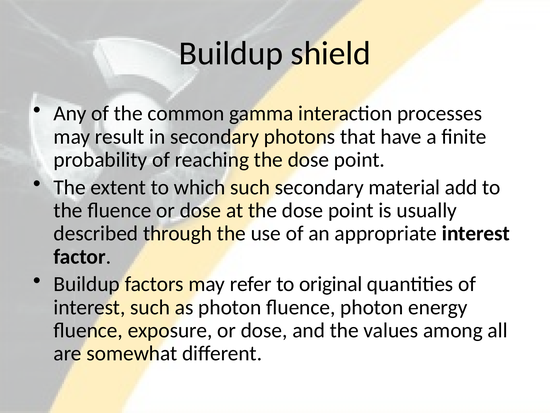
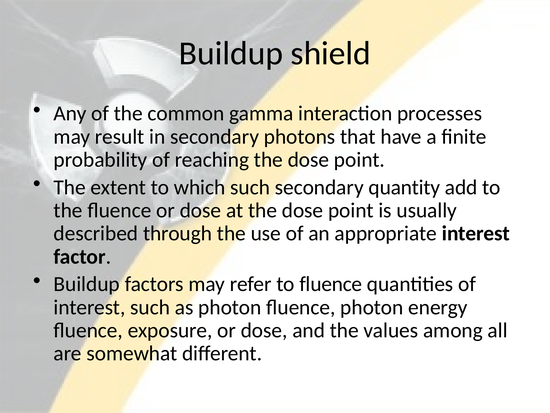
material: material -> quantity (404, 187)
to original: original -> fluence (331, 284)
